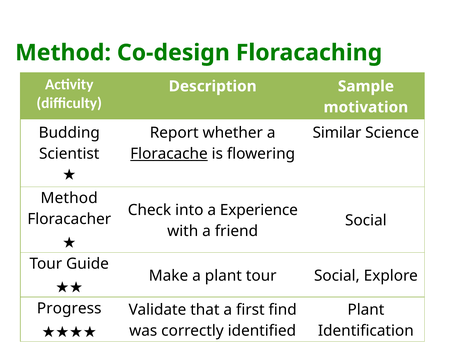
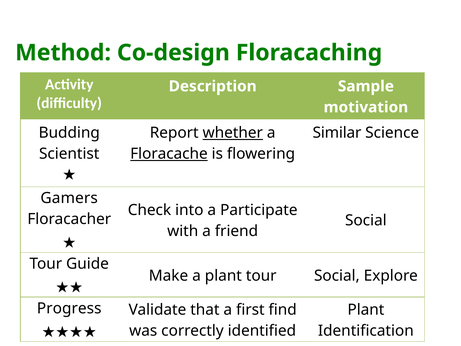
whether underline: none -> present (233, 133)
Method: Method -> Gamers (69, 198)
Experience: Experience -> Participate (259, 210)
